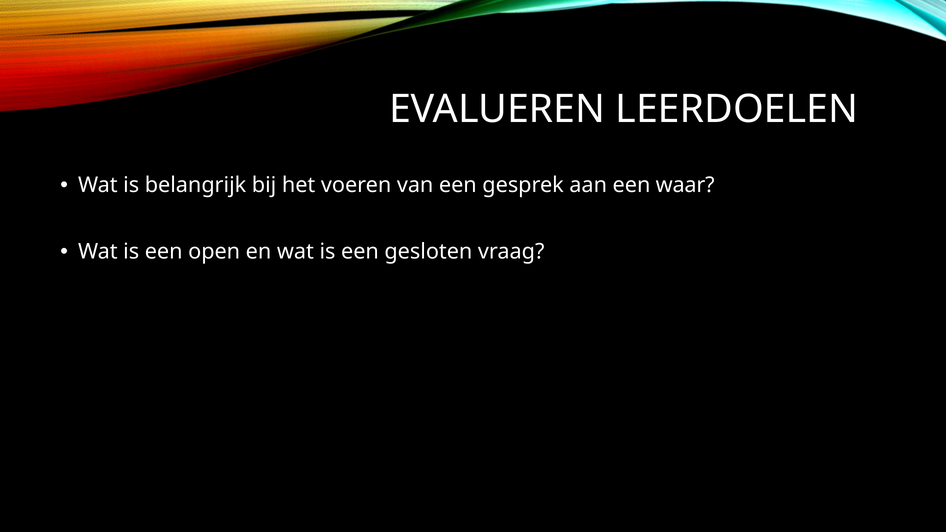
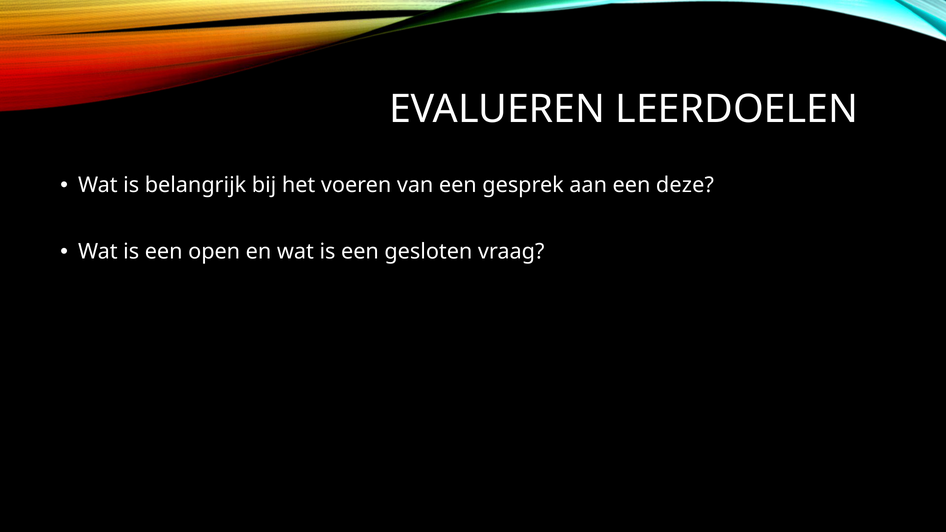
waar: waar -> deze (685, 185)
